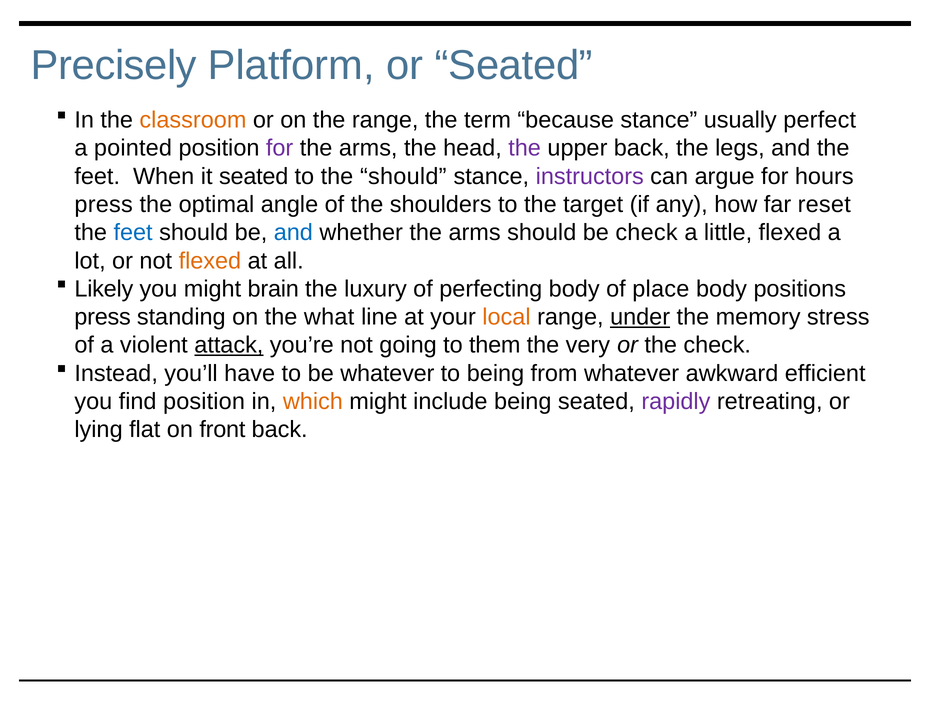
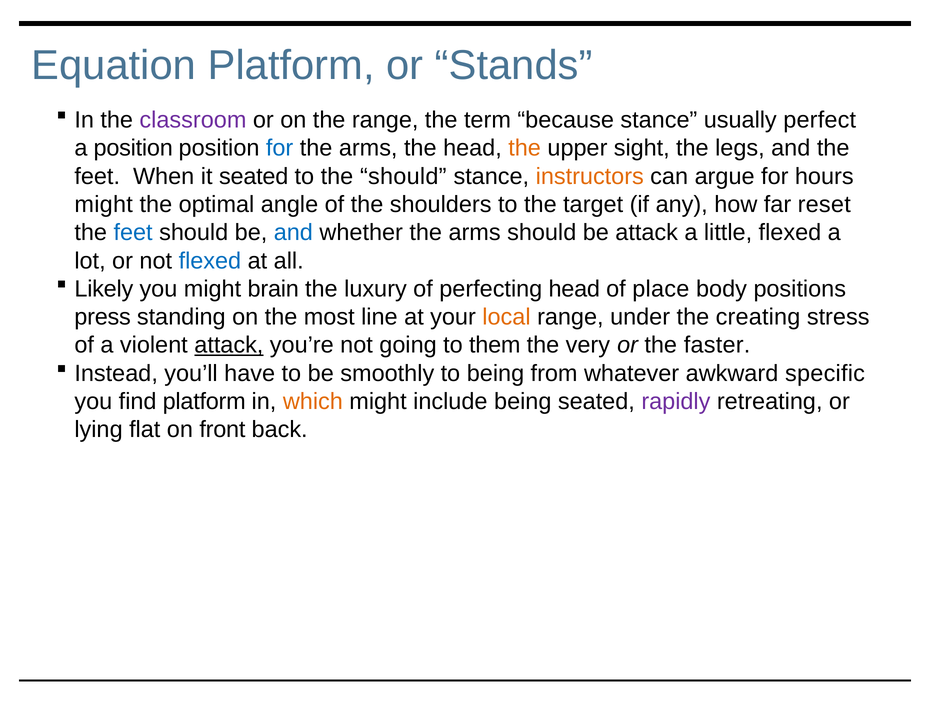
Precisely: Precisely -> Equation (114, 66)
or Seated: Seated -> Stands (514, 66)
classroom colour: orange -> purple (193, 120)
a pointed: pointed -> position (133, 148)
for colour: purple -> blue (280, 148)
the colour: purple -> orange (525, 148)
upper back: back -> sight (642, 148)
instructors colour: purple -> orange (590, 176)
press: press -> might (104, 205)
be check: check -> attack (647, 233)
flexed colour: orange -> blue (210, 261)
perfecting body: body -> head (574, 289)
what: what -> most (329, 317)
under underline: present -> none (640, 317)
memory: memory -> creating (758, 317)
the check: check -> faster (717, 345)
be whatever: whatever -> smoothly (387, 374)
efficient: efficient -> specific (825, 374)
find position: position -> platform (204, 402)
